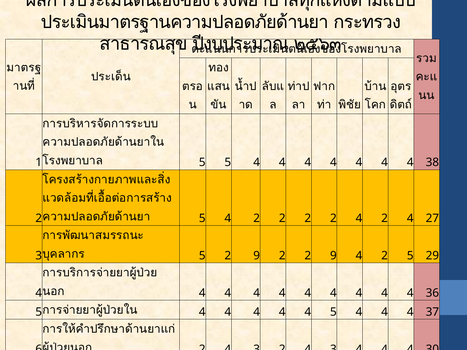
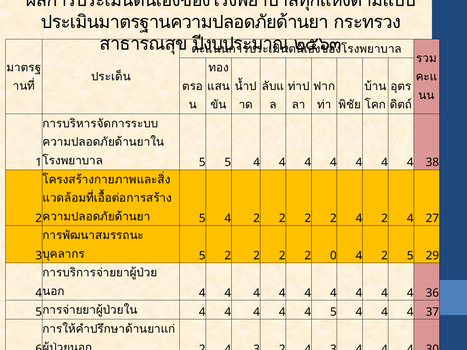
5 2 9: 9 -> 2 (257, 256)
2 2 9: 9 -> 0 (333, 256)
